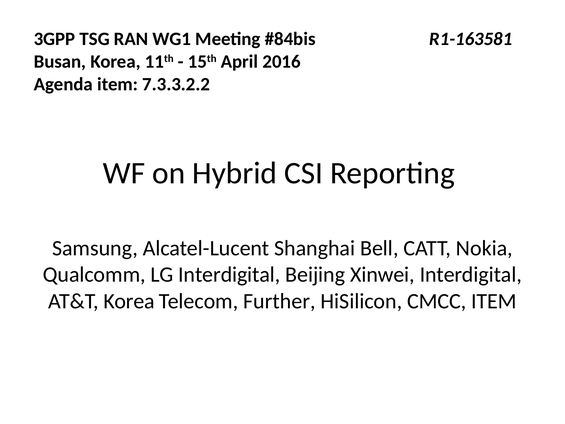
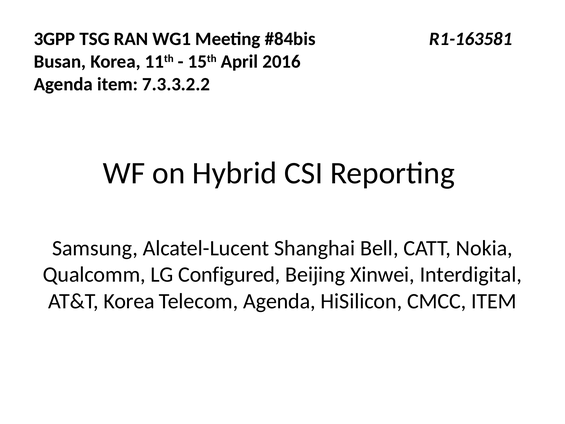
LG Interdigital: Interdigital -> Configured (229, 275)
Telecom Further: Further -> Agenda (279, 301)
